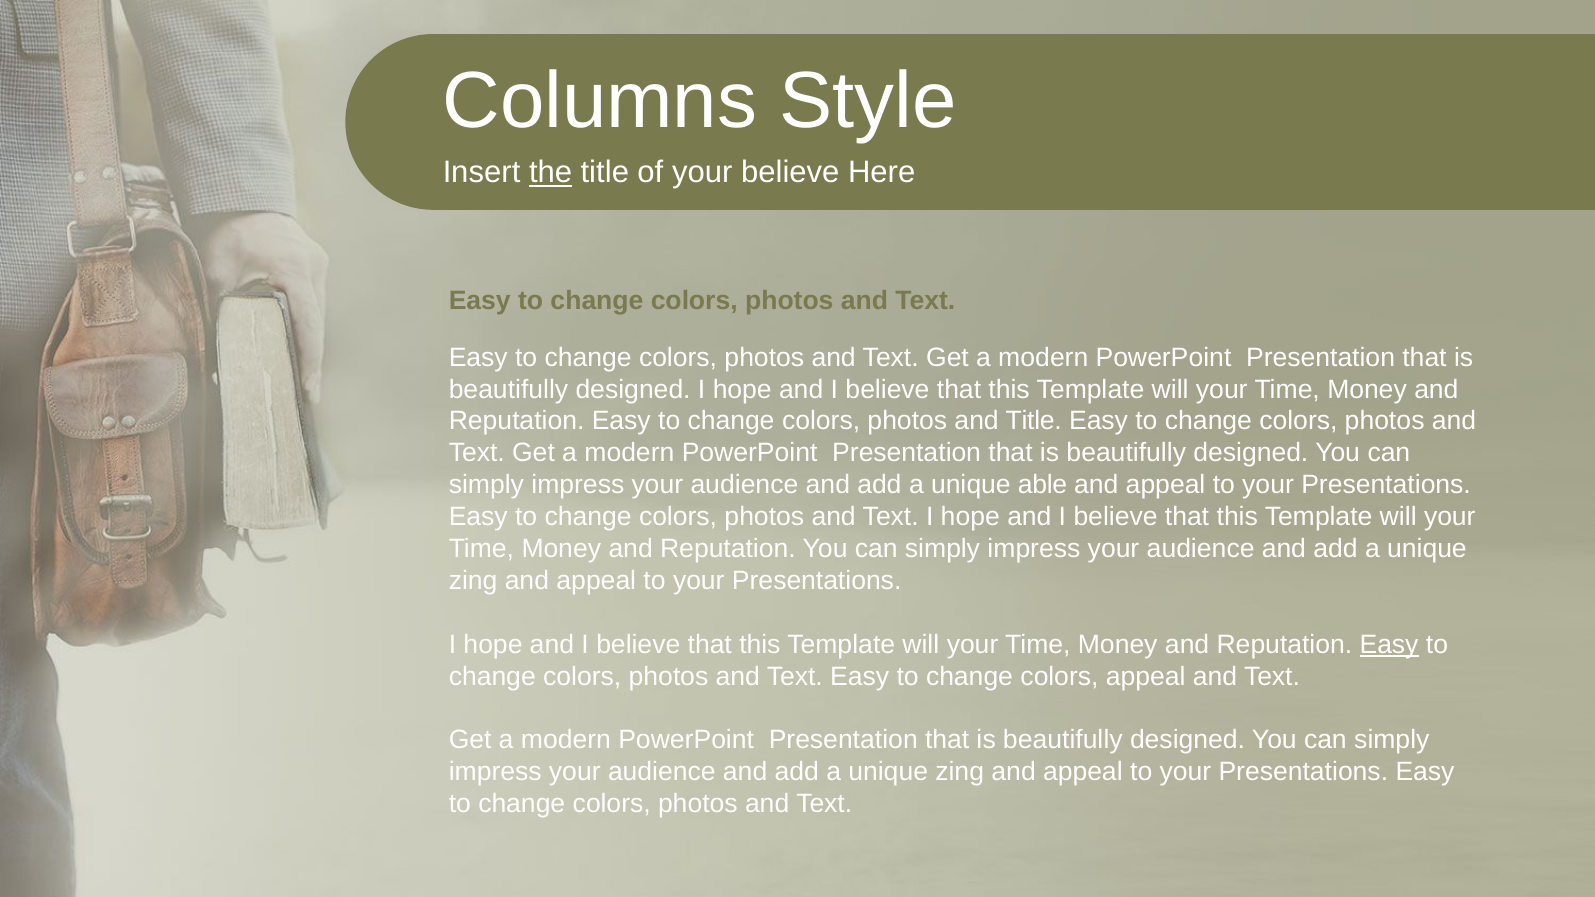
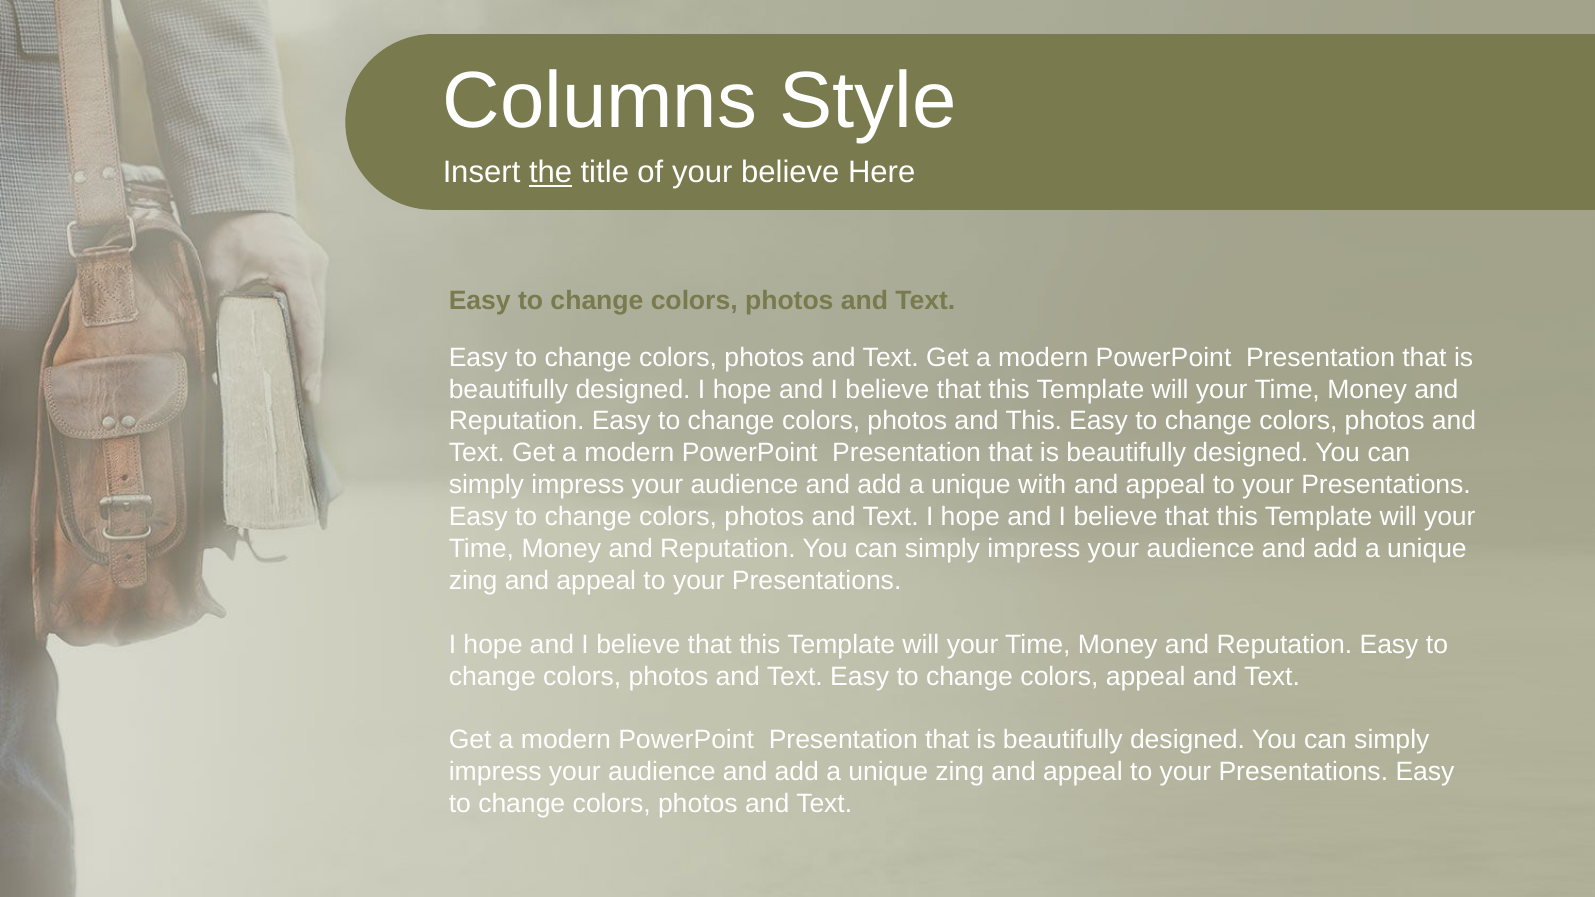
and Title: Title -> This (1034, 421)
able: able -> with (1042, 485)
Easy underline: present -> none (1389, 645)
